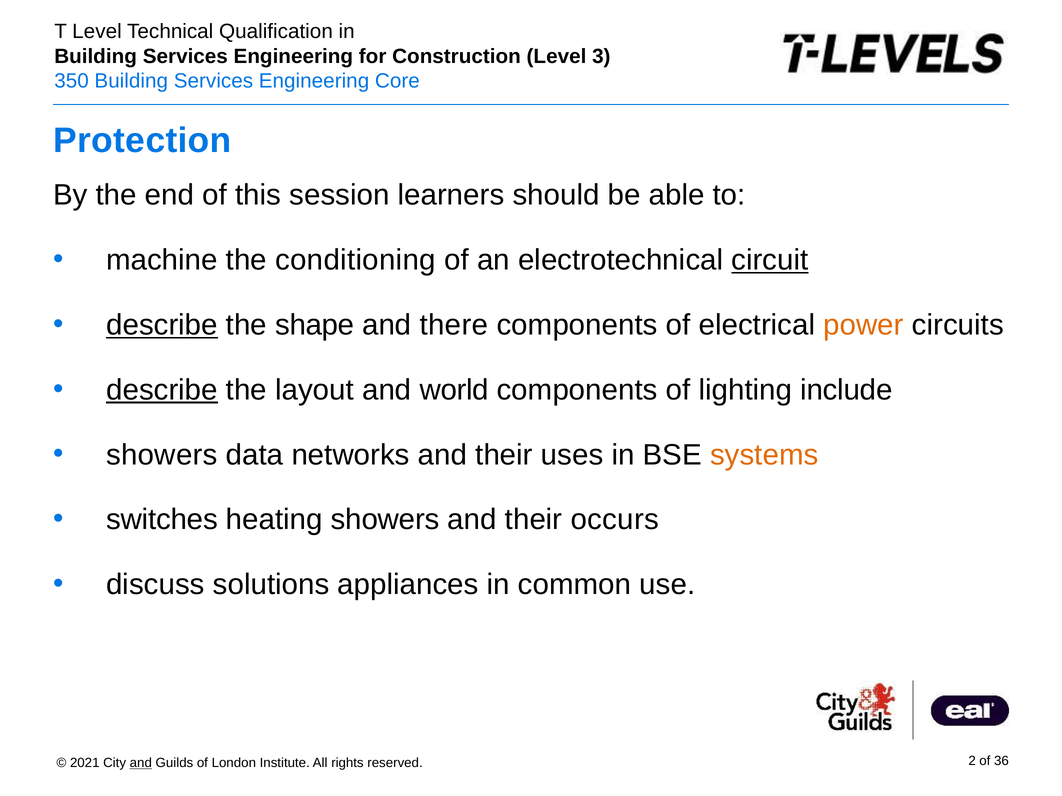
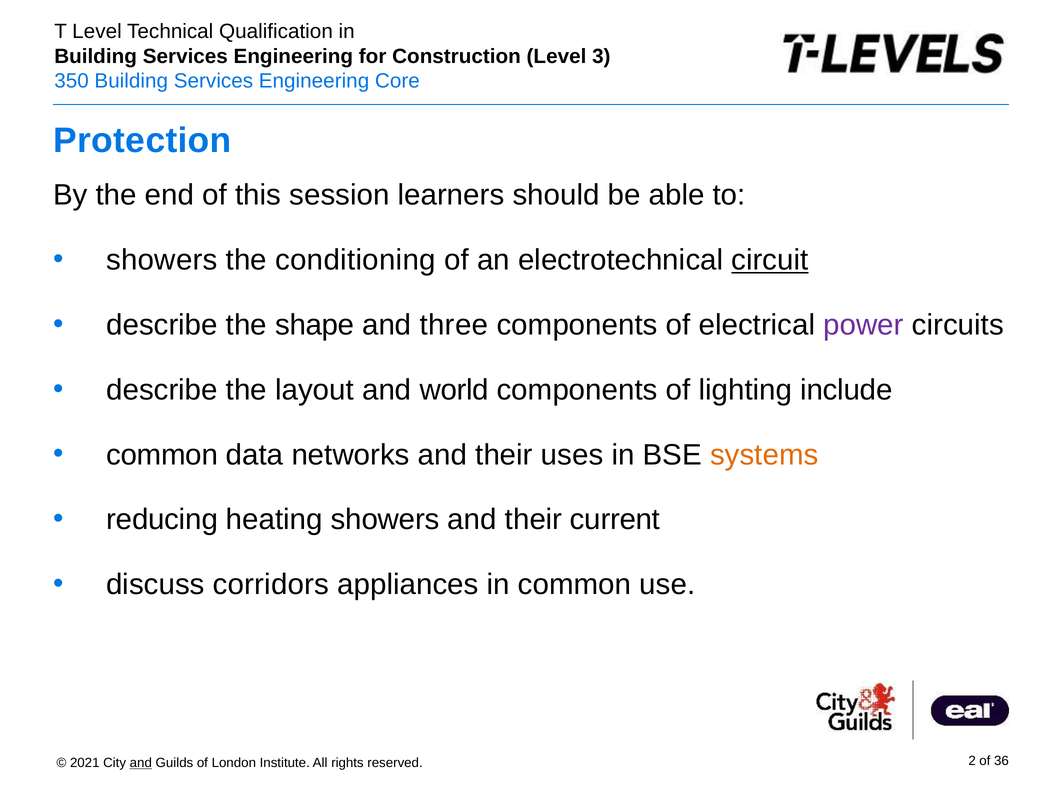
machine: machine -> showers (162, 260)
describe underline: present -> none (162, 325)
there: there -> three (454, 325)
power colour: orange -> purple (863, 325)
describe underline: present -> none (162, 390)
showers: showers -> common (162, 455)
switches: switches -> reducing (162, 520)
occurs: occurs -> current (615, 520)
solutions: solutions -> corridors (271, 585)
